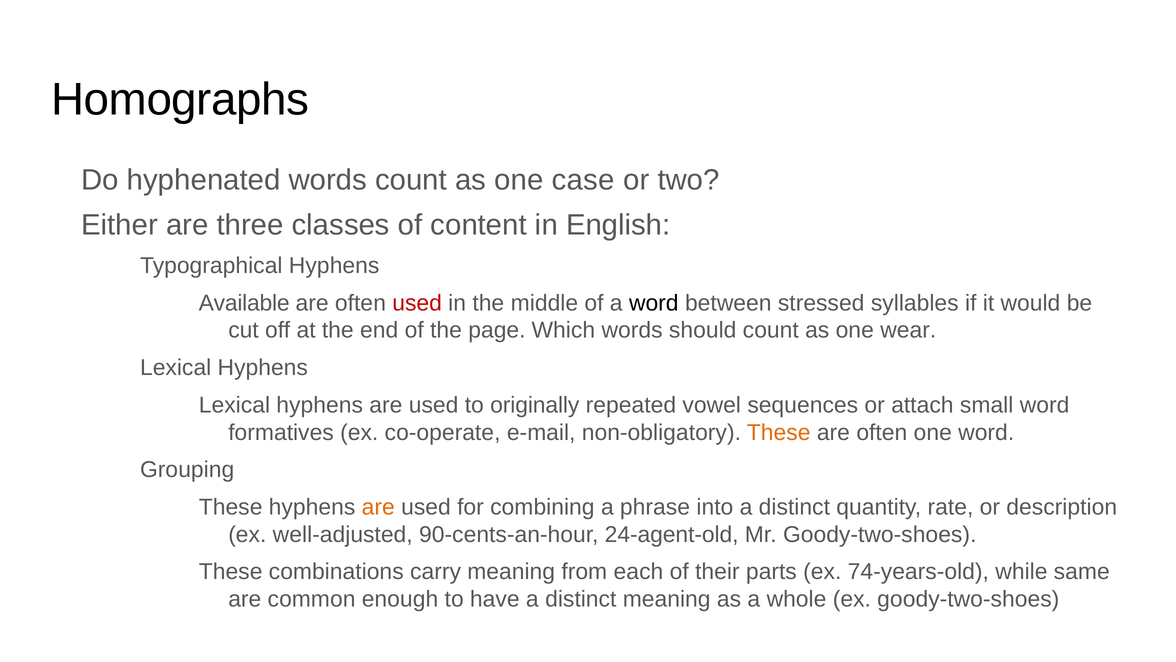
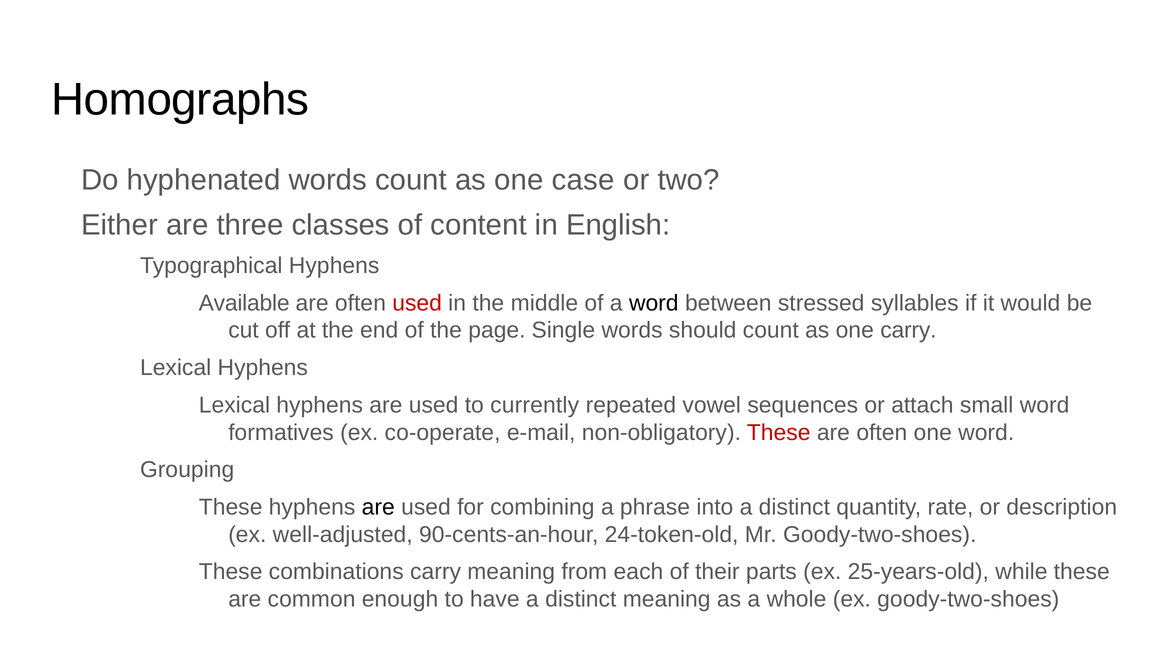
Which: Which -> Single (563, 330)
one wear: wear -> carry (908, 330)
originally: originally -> currently (535, 405)
These colour: orange -> red (779, 432)
are colour: orange -> black (378, 507)
24-agent-old: 24-agent-old -> 24-token-old (672, 534)
74-years-old: 74-years-old -> 25-years-old (918, 571)
while same: same -> these (1082, 571)
